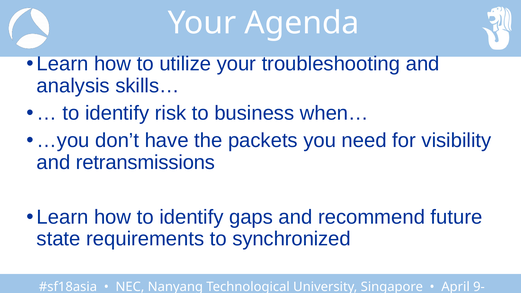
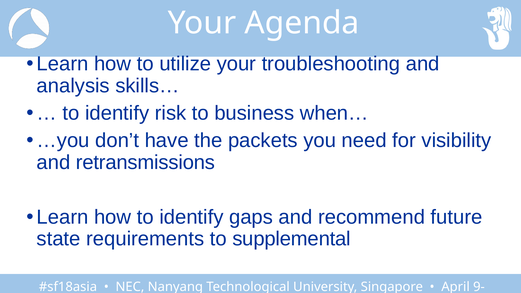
synchronized: synchronized -> supplemental (292, 239)
